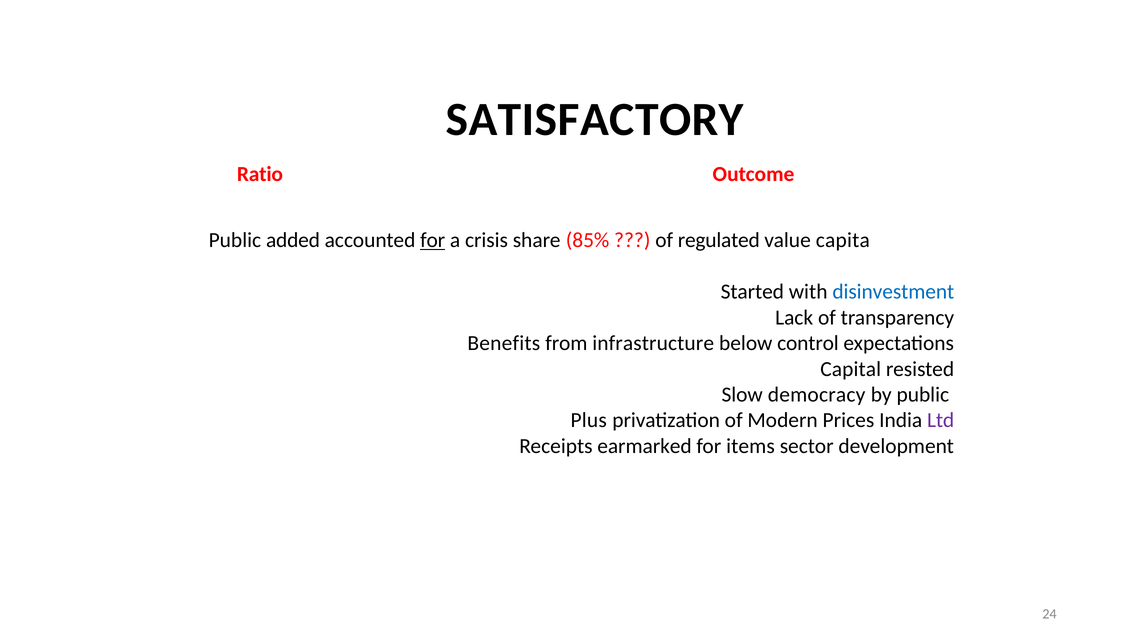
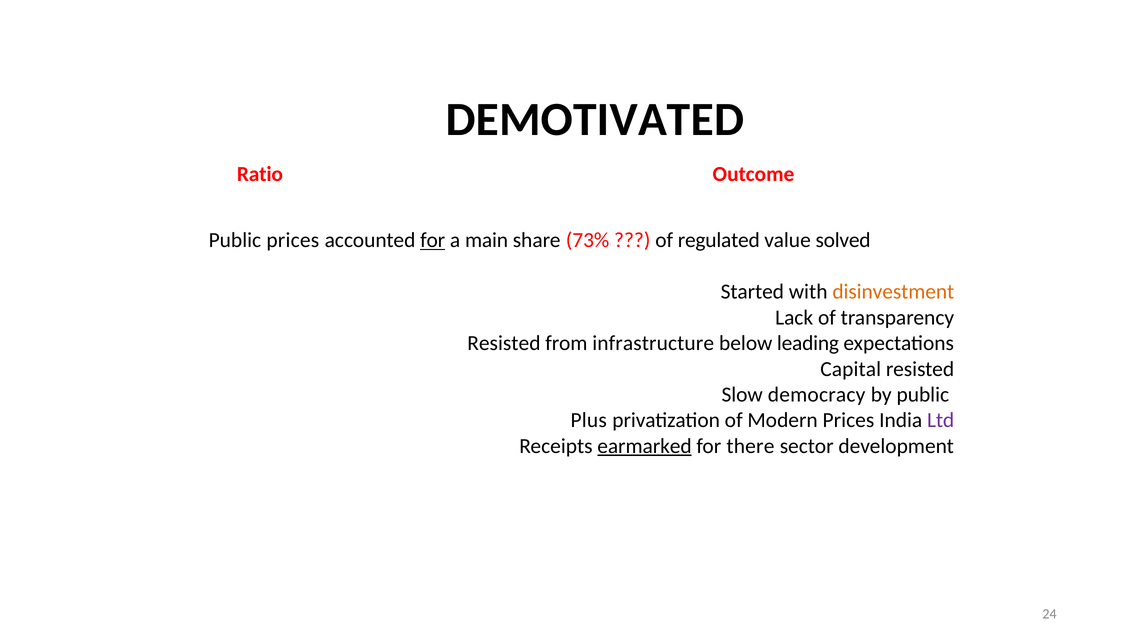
SATISFACTORY: SATISFACTORY -> DEMOTIVATED (595, 119)
Public added: added -> prices (293, 241)
crisis: crisis -> main (487, 241)
85%: 85% -> 73% (588, 241)
capita: capita -> solved (843, 241)
disinvestment colour: blue -> orange (893, 292)
Benefits: Benefits -> Resisted (504, 343)
control: control -> leading (808, 343)
earmarked underline: none -> present (644, 446)
items: items -> there (750, 446)
